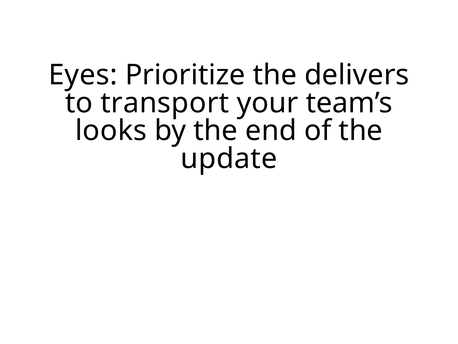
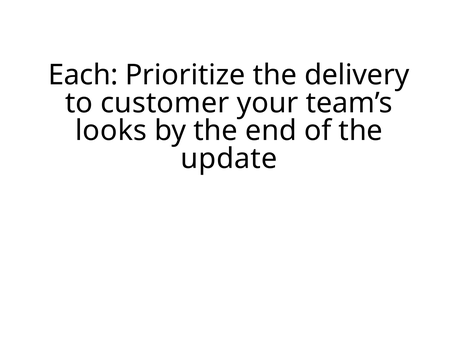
Eyes: Eyes -> Each (83, 75)
delivers: delivers -> delivery (357, 75)
transport: transport -> customer (165, 103)
